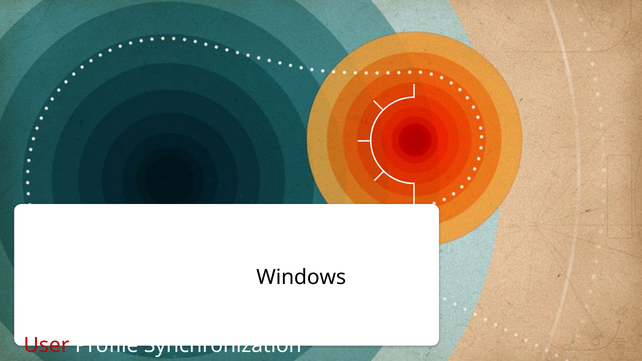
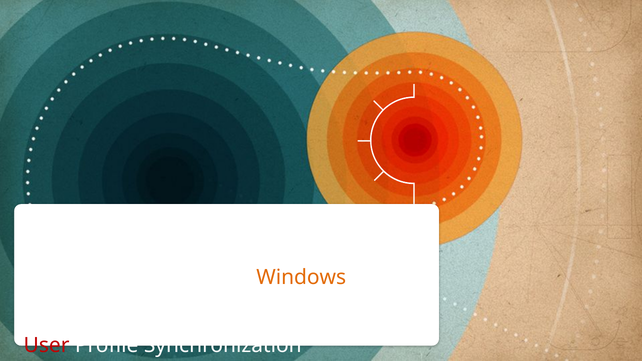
Windows colour: black -> orange (301, 277)
